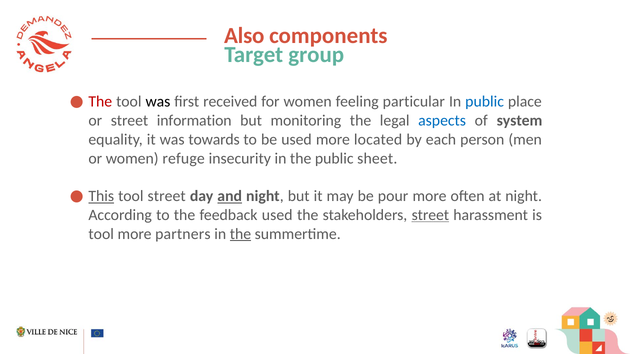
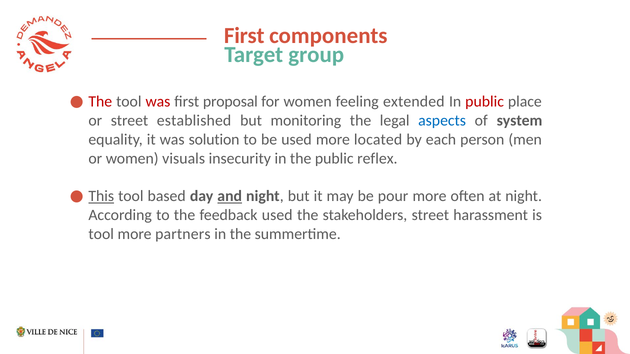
Also: Also -> First (244, 35)
was colour: black -> red (158, 102)
received: received -> proposal (230, 102)
particular: particular -> extended (414, 102)
public colour: blue -> red (485, 102)
information: information -> established (194, 121)
towards: towards -> solution (214, 140)
refuge: refuge -> visuals (184, 158)
sheet: sheet -> reflex (377, 158)
tool street: street -> based (167, 196)
street underline: present -> none (430, 215)
the underline: present -> none (240, 234)
